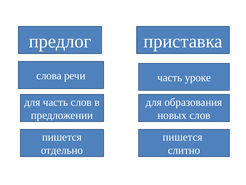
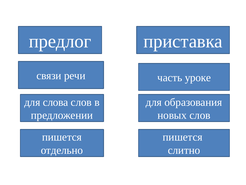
слова: слова -> связи (49, 76)
для часть: часть -> слова (56, 102)
